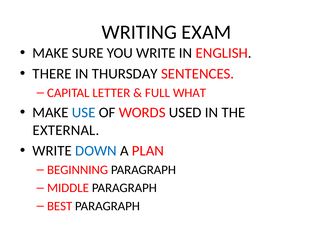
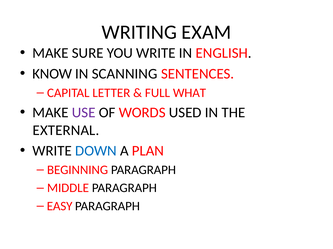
THERE: THERE -> KNOW (52, 74)
THURSDAY: THURSDAY -> SCANNING (125, 74)
USE colour: blue -> purple (84, 113)
BEST: BEST -> EASY (60, 207)
